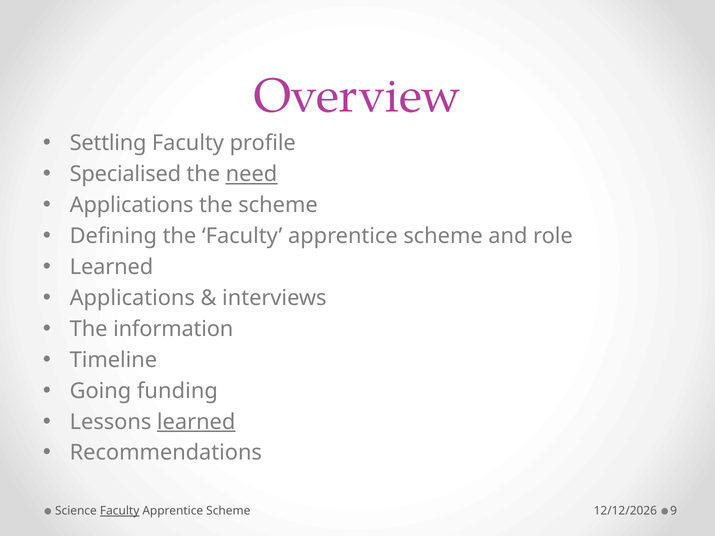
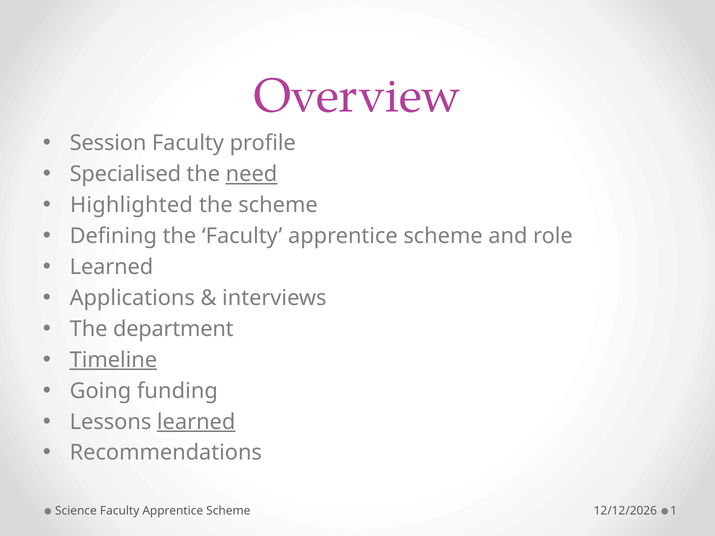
Settling: Settling -> Session (108, 143)
Applications: Applications -> Highlighted (131, 205)
information: information -> department (173, 329)
Timeline underline: none -> present (113, 360)
Faculty underline: present -> none (120, 511)
9: 9 -> 1 (674, 511)
